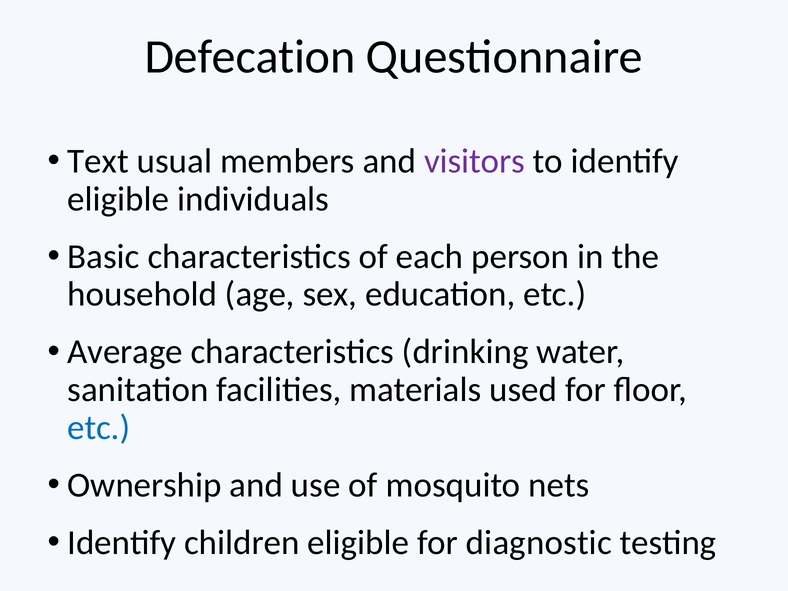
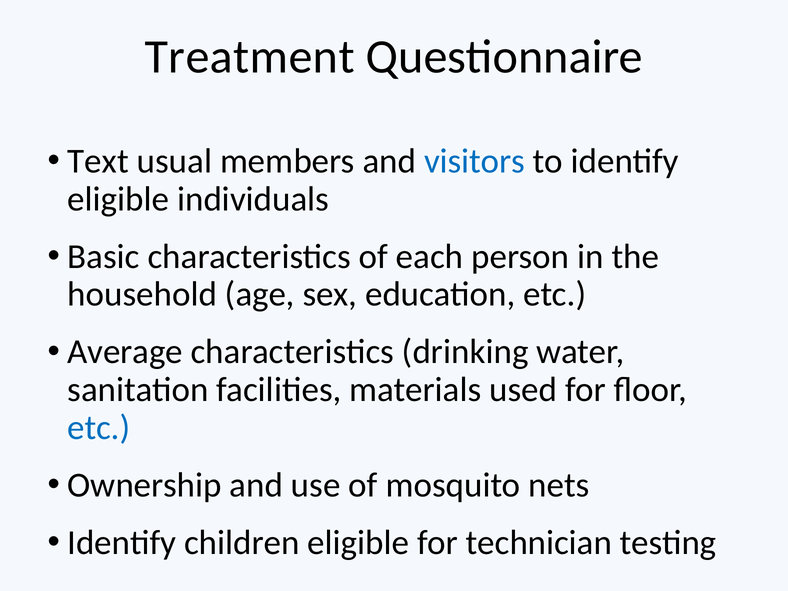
Defecation: Defecation -> Treatment (250, 57)
visitors colour: purple -> blue (475, 161)
diagnostic: diagnostic -> technician (539, 543)
